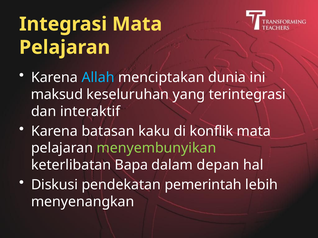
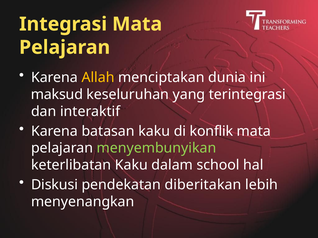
Allah colour: light blue -> yellow (98, 78)
keterlibatan Bapa: Bapa -> Kaku (131, 165)
depan: depan -> school (218, 165)
pemerintah: pemerintah -> diberitakan (203, 185)
